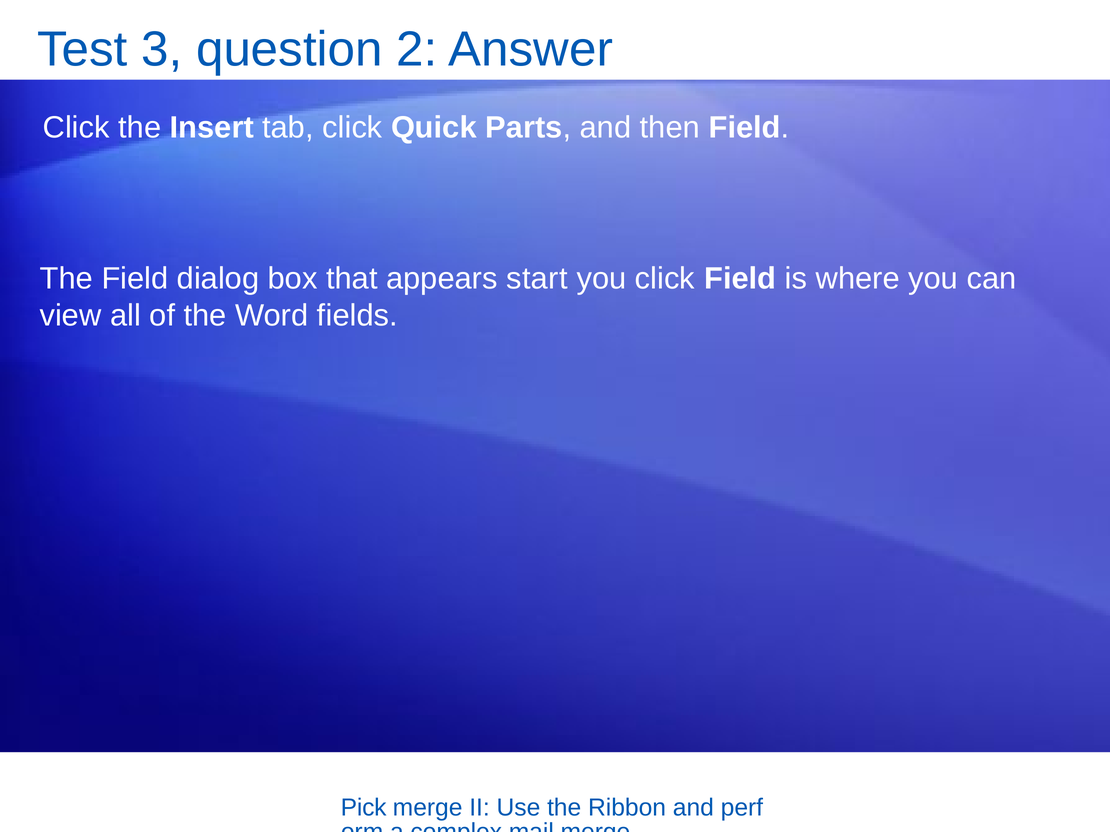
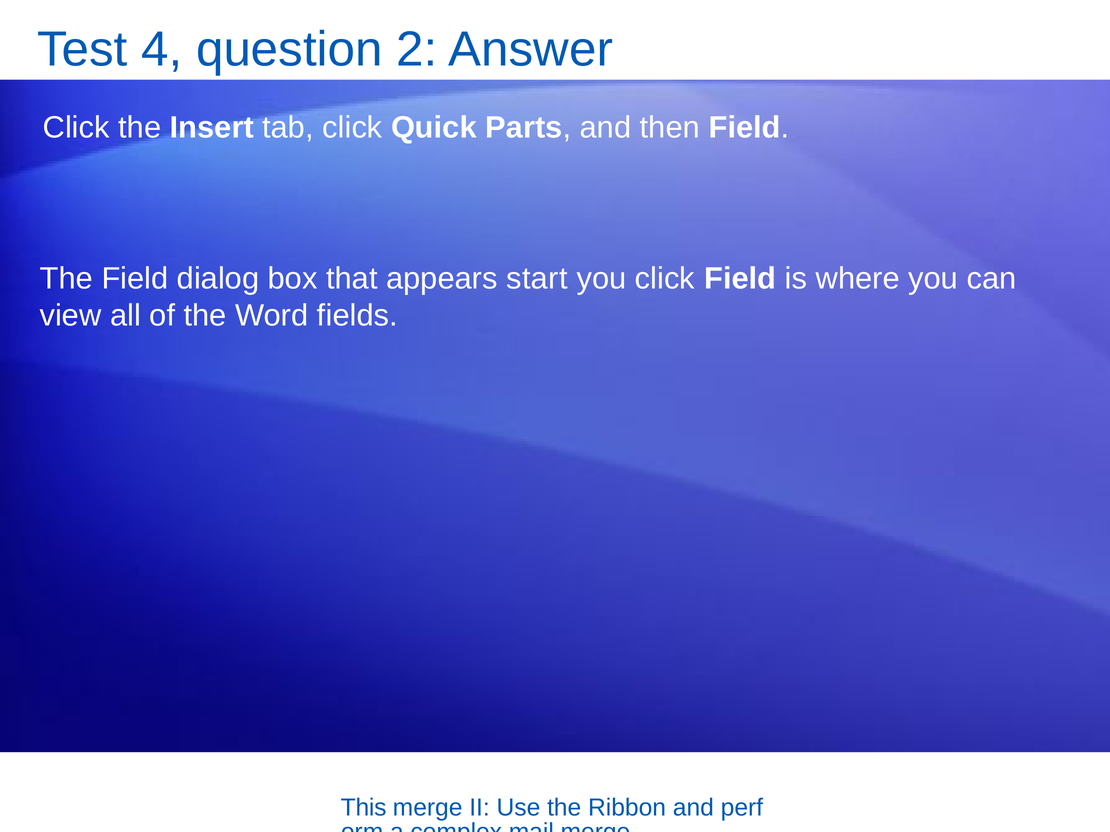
3: 3 -> 4 (162, 49)
Pick: Pick -> This (364, 808)
